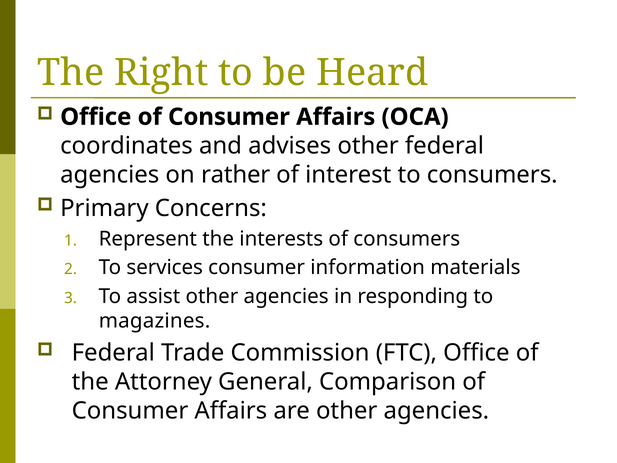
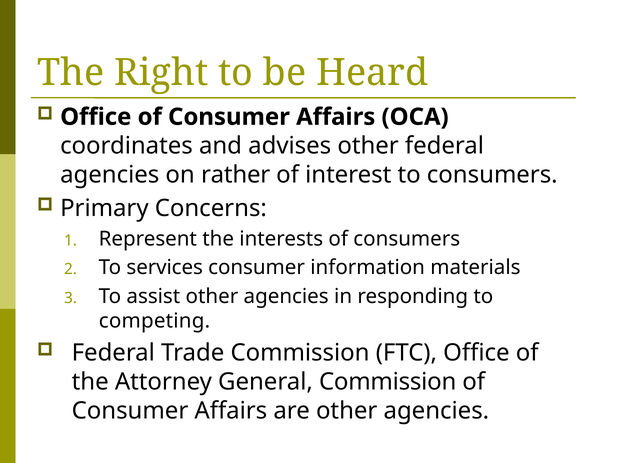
magazines: magazines -> competing (155, 321)
General Comparison: Comparison -> Commission (388, 382)
